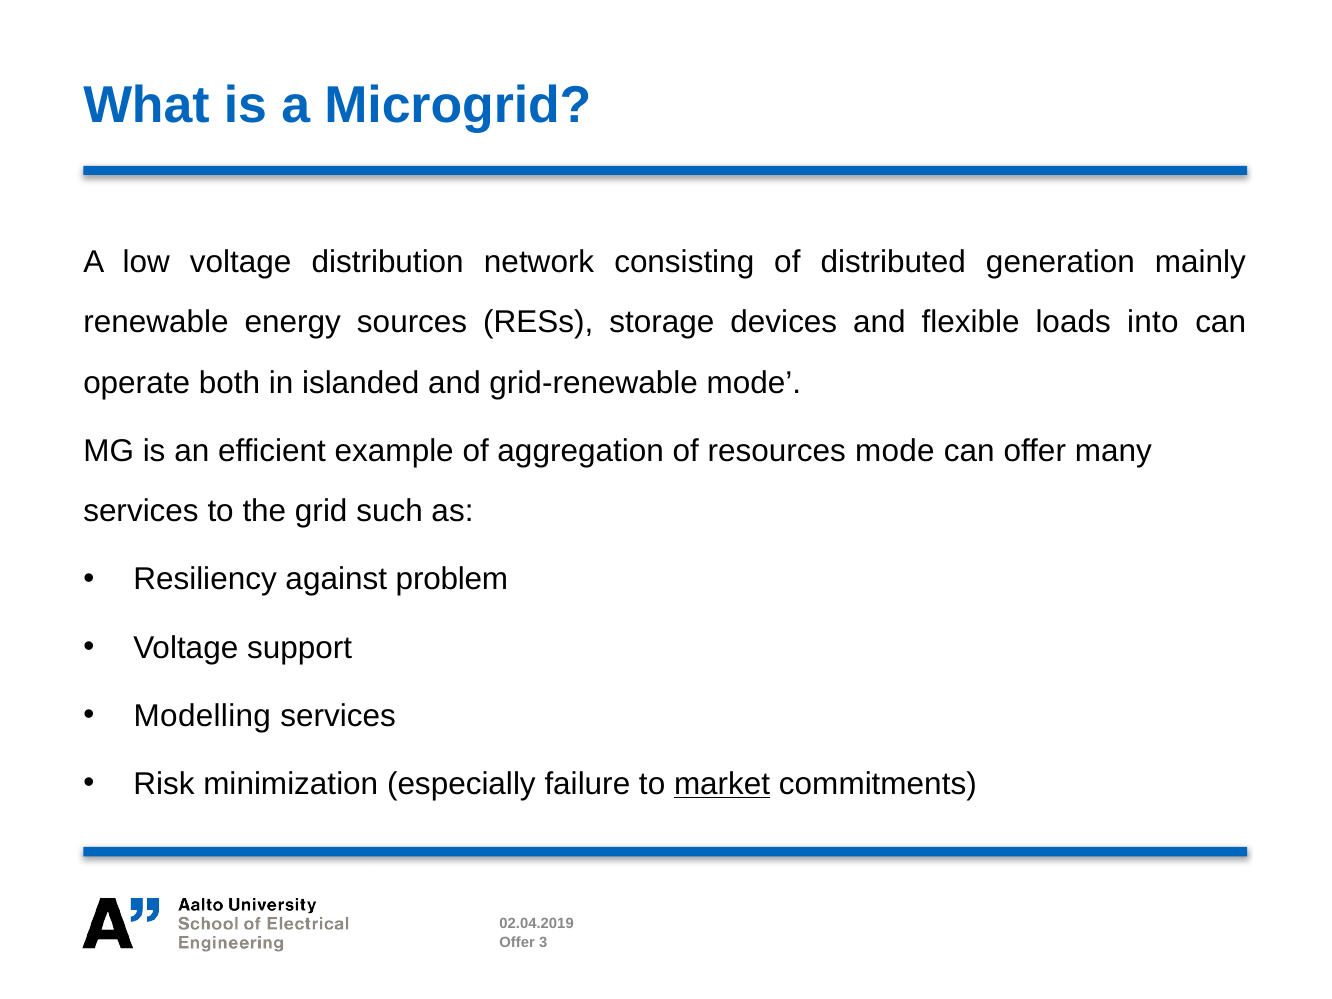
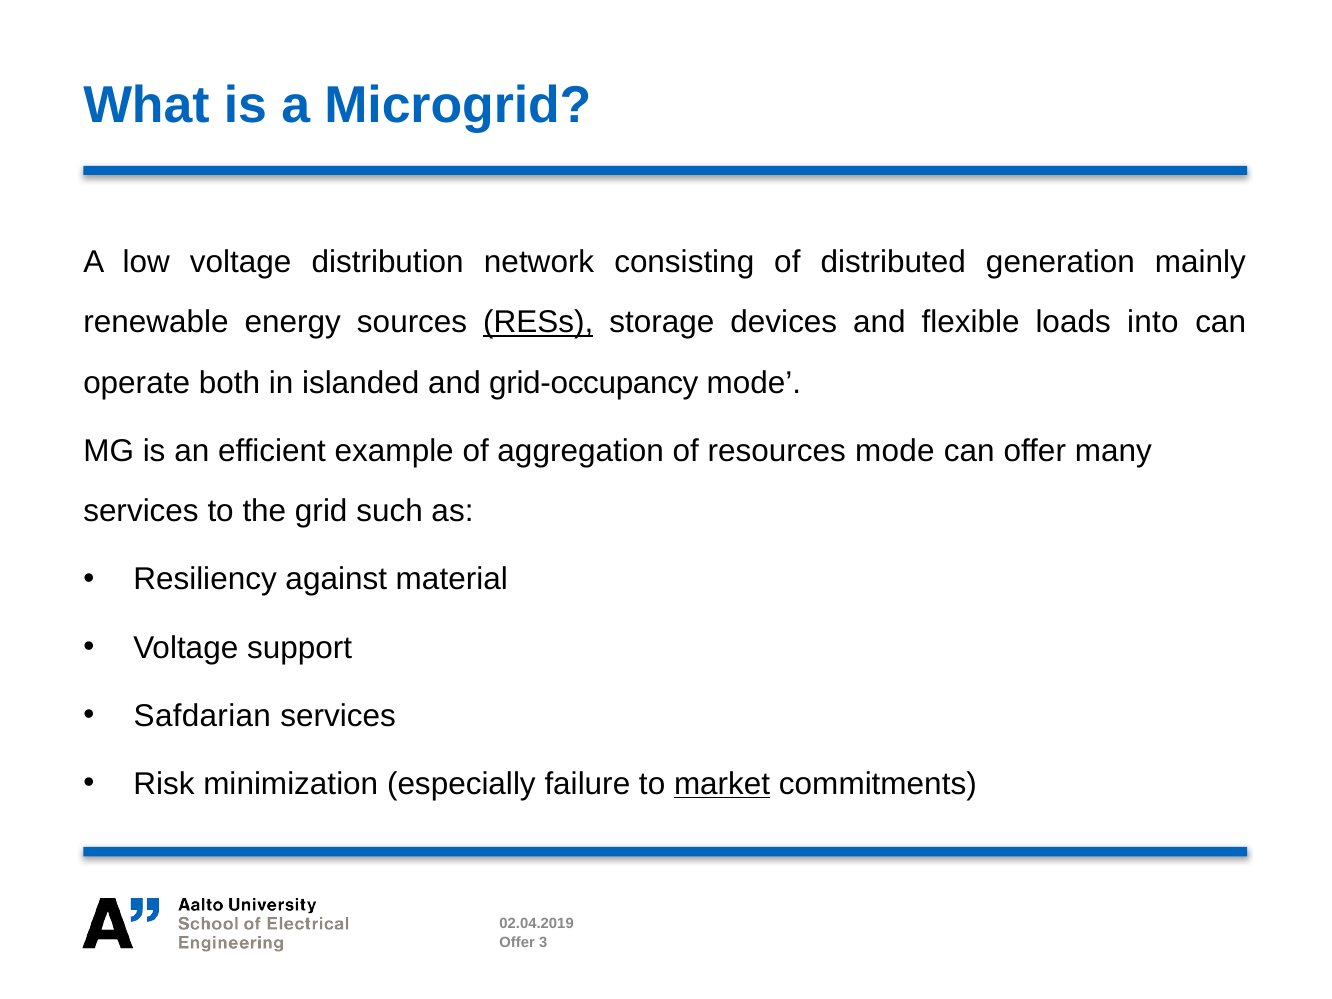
RESs underline: none -> present (538, 322)
grid-renewable: grid-renewable -> grid-occupancy (594, 383)
problem: problem -> material (452, 579)
Modelling: Modelling -> Safdarian (202, 716)
